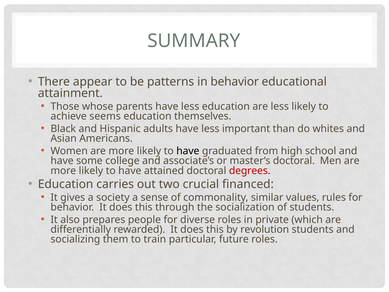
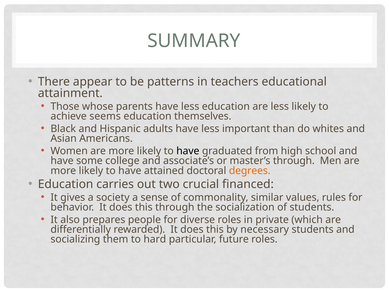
in behavior: behavior -> teachers (235, 82)
master’s doctoral: doctoral -> through (294, 161)
degrees colour: red -> orange (250, 170)
revolution: revolution -> necessary (265, 229)
train: train -> hard (155, 239)
